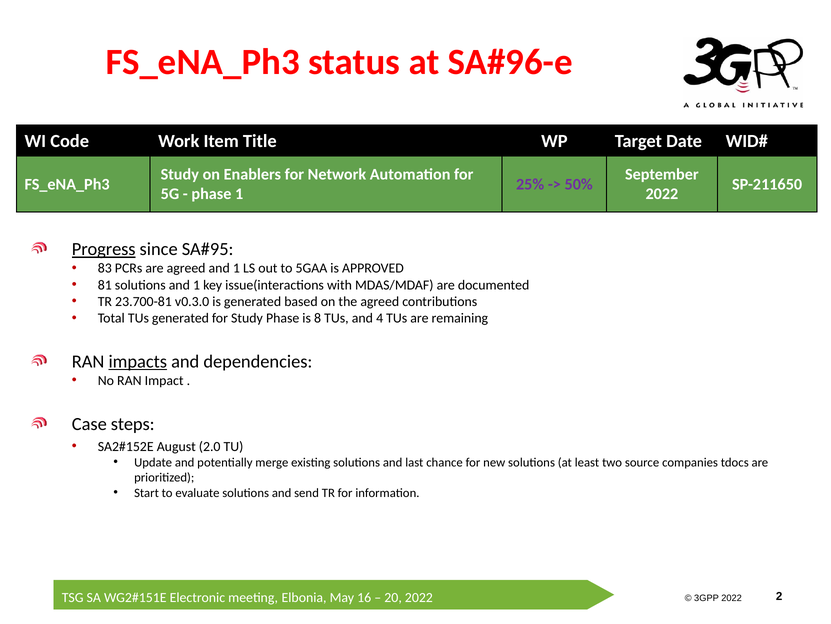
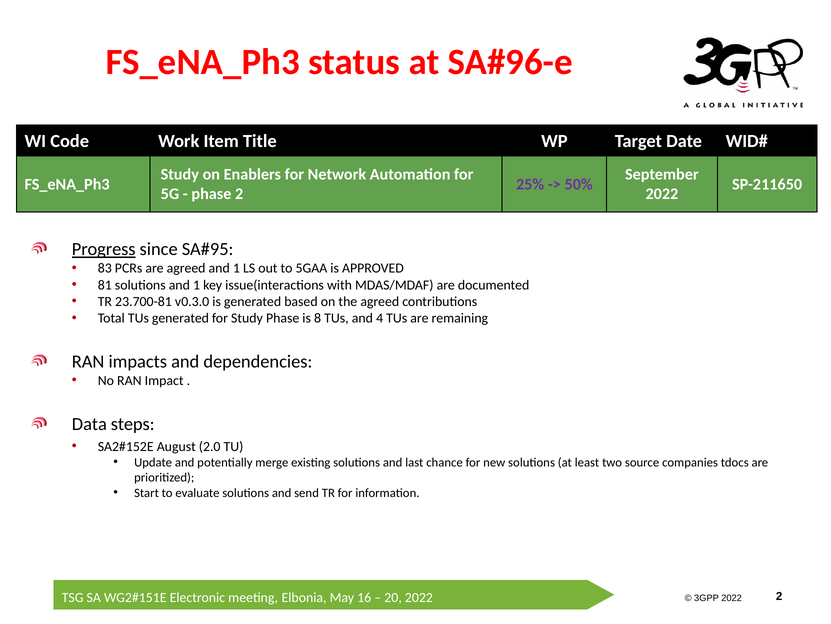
phase 1: 1 -> 2 (239, 194)
impacts underline: present -> none (138, 361)
Case: Case -> Data (89, 423)
